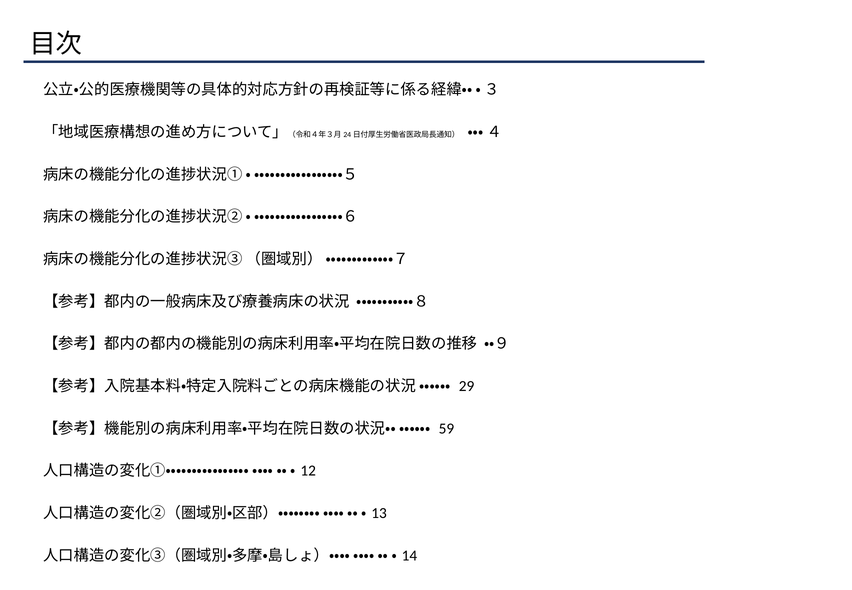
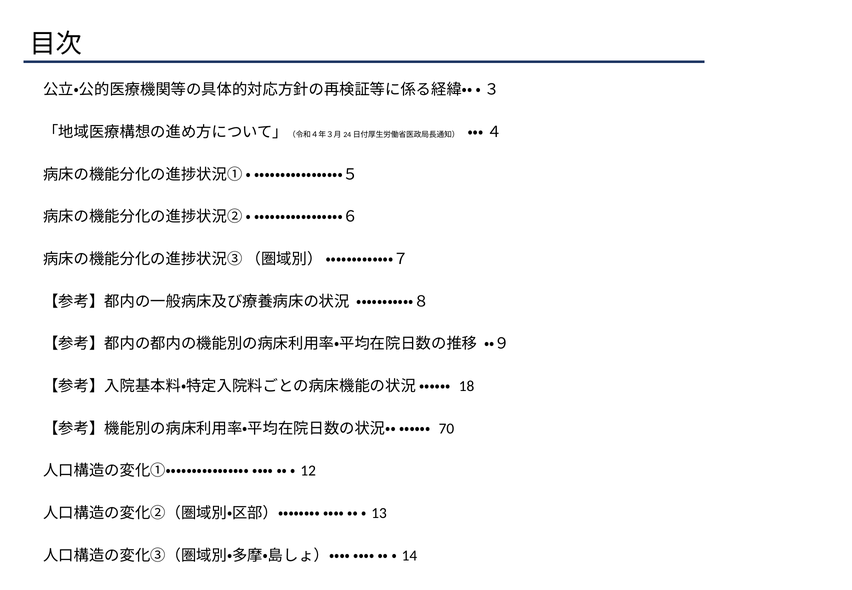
29: 29 -> 18 (467, 386)
59: 59 -> 70 (446, 428)
